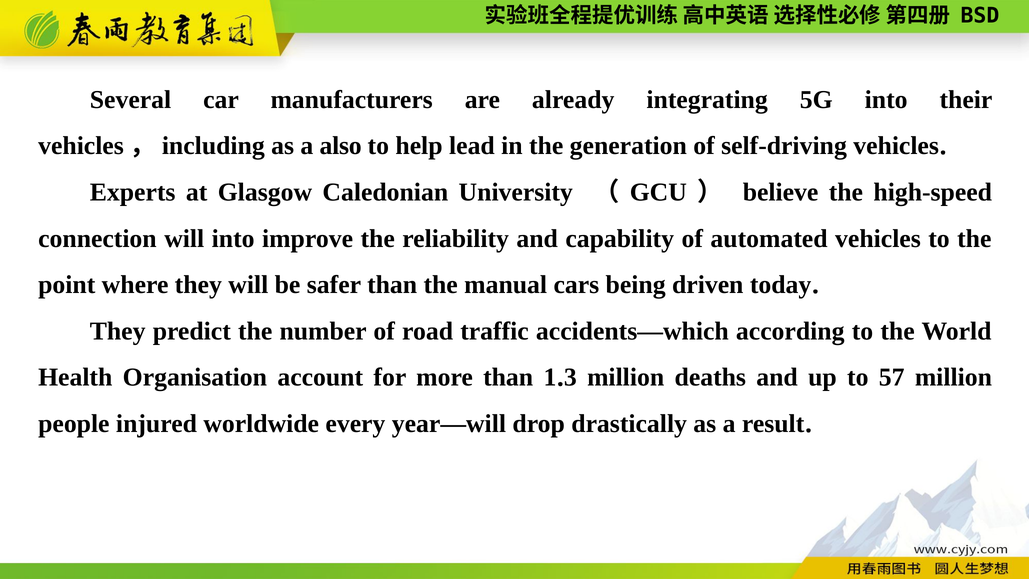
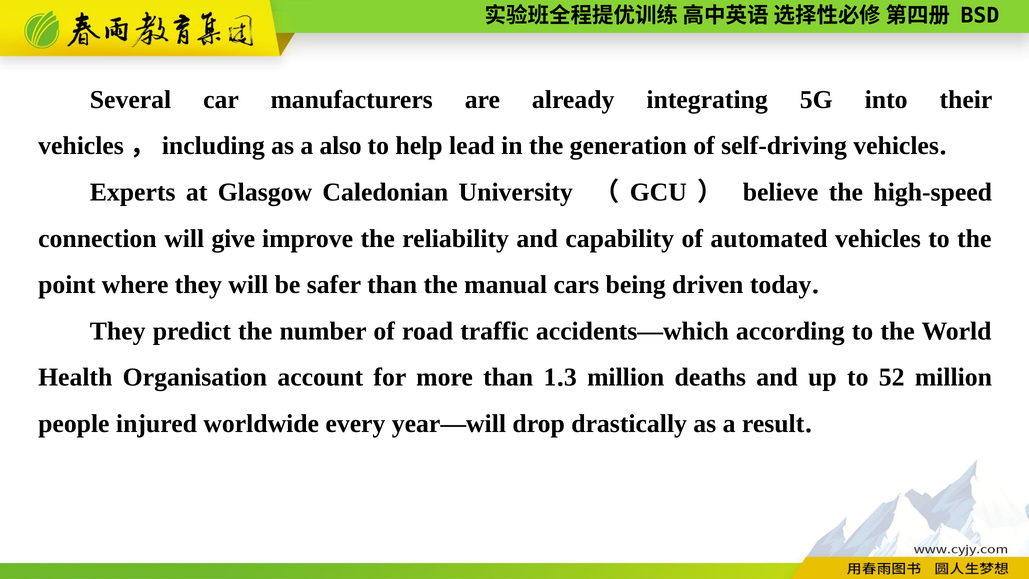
will into: into -> give (233, 238)
57: 57 -> 52 (892, 377)
